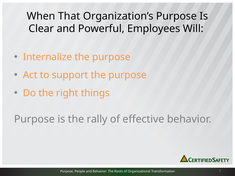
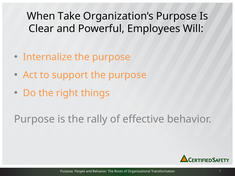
That: That -> Take (69, 16)
